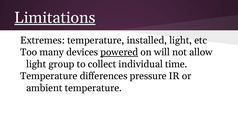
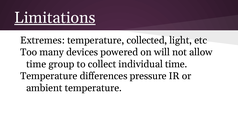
installed: installed -> collected (147, 40)
powered underline: present -> none (119, 52)
light: light -> time (36, 64)
